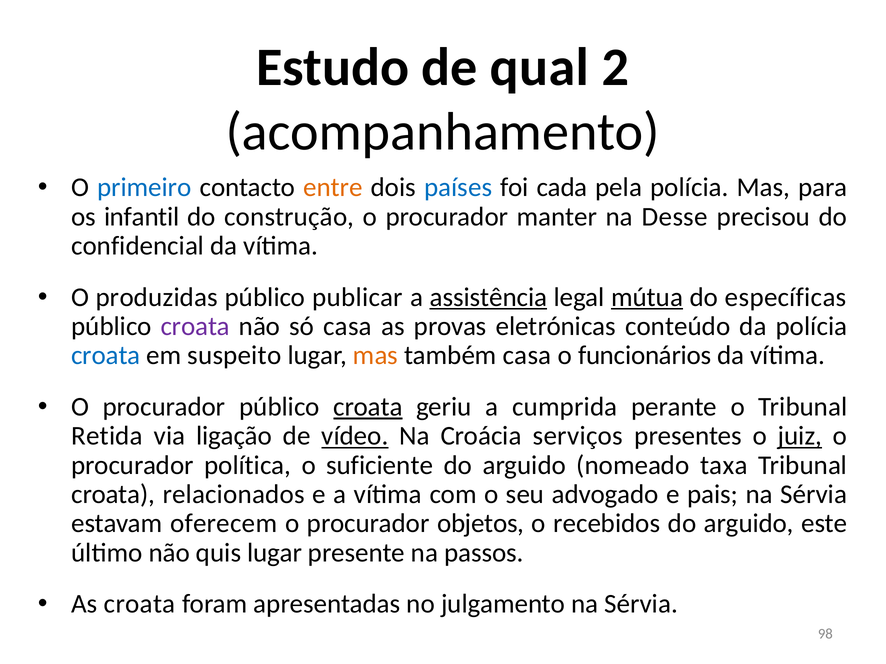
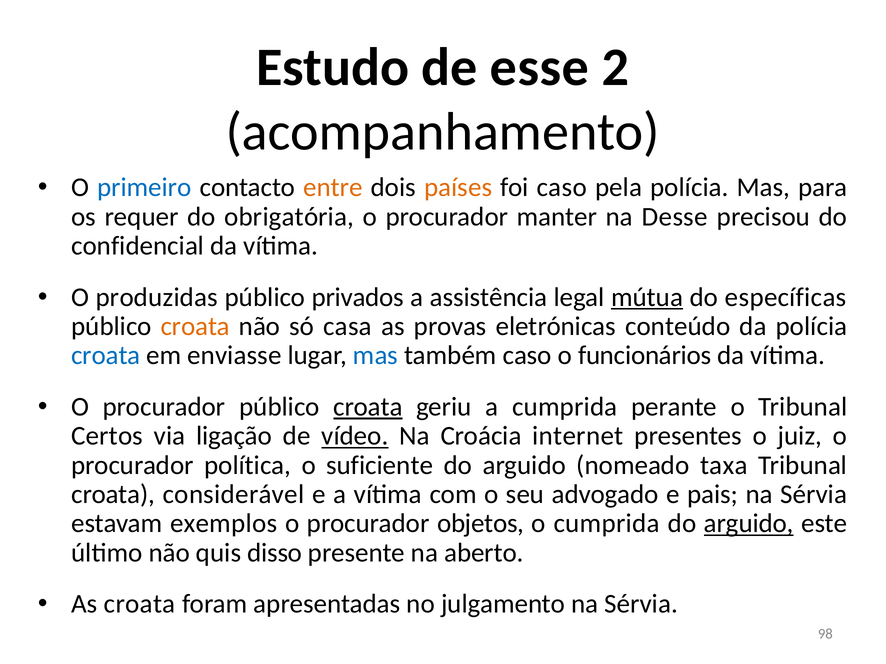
qual: qual -> esse (539, 67)
países colour: blue -> orange (458, 188)
foi cada: cada -> caso (562, 188)
infantil: infantil -> requer (142, 217)
construção: construção -> obrigatória (289, 217)
publicar: publicar -> privados (358, 297)
assistência underline: present -> none (488, 297)
croata colour: purple -> orange (195, 327)
suspeito: suspeito -> enviasse (234, 356)
mas colour: orange -> blue (376, 356)
também casa: casa -> caso (527, 356)
Retida: Retida -> Certos (107, 436)
serviços: serviços -> internet (578, 436)
juiz underline: present -> none (800, 436)
relacionados: relacionados -> considerável (234, 495)
oferecem: oferecem -> exemplos (224, 524)
o recebidos: recebidos -> cumprida (607, 524)
arguido underline: none -> present (749, 524)
quis lugar: lugar -> disso (275, 553)
passos: passos -> aberto (484, 553)
